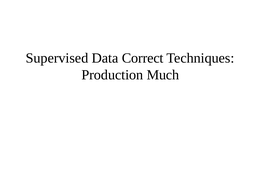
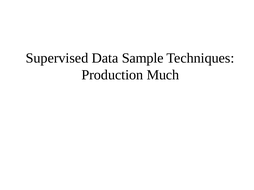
Correct: Correct -> Sample (143, 58)
